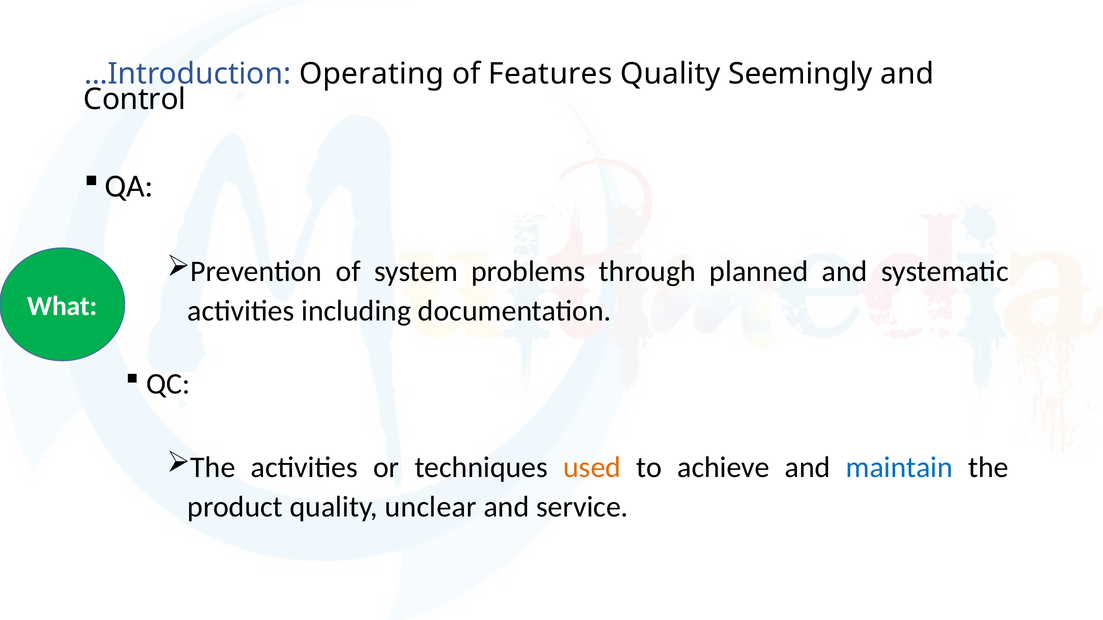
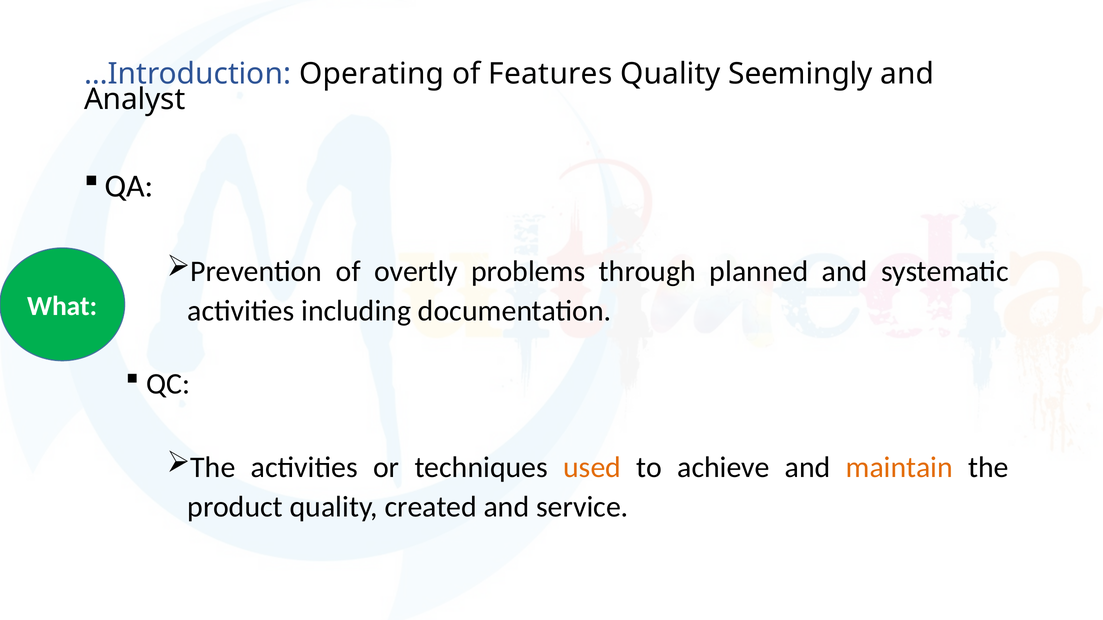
Control: Control -> Analyst (135, 100)
system: system -> overtly (416, 271)
maintain colour: blue -> orange (899, 468)
unclear: unclear -> created (431, 507)
